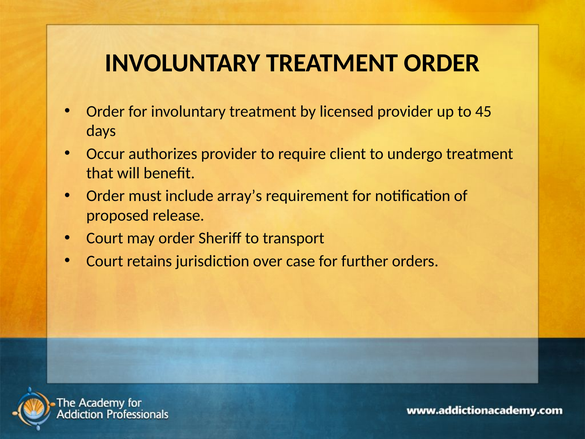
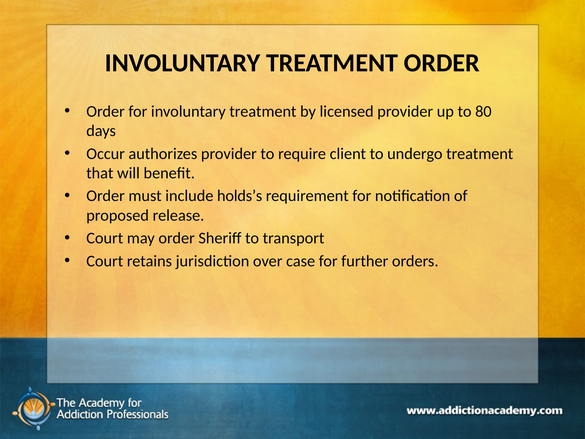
45: 45 -> 80 (483, 111)
array’s: array’s -> holds’s (240, 196)
